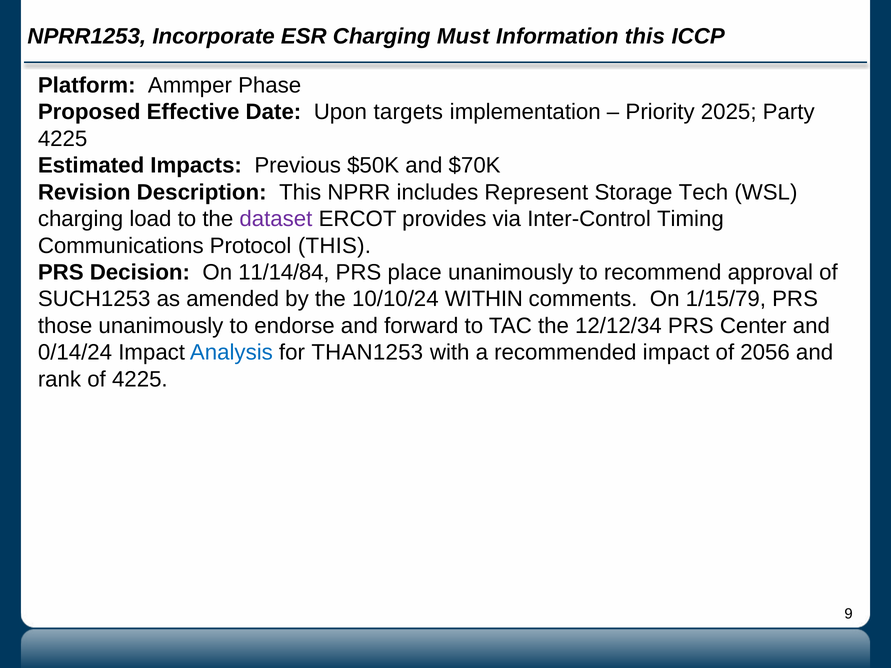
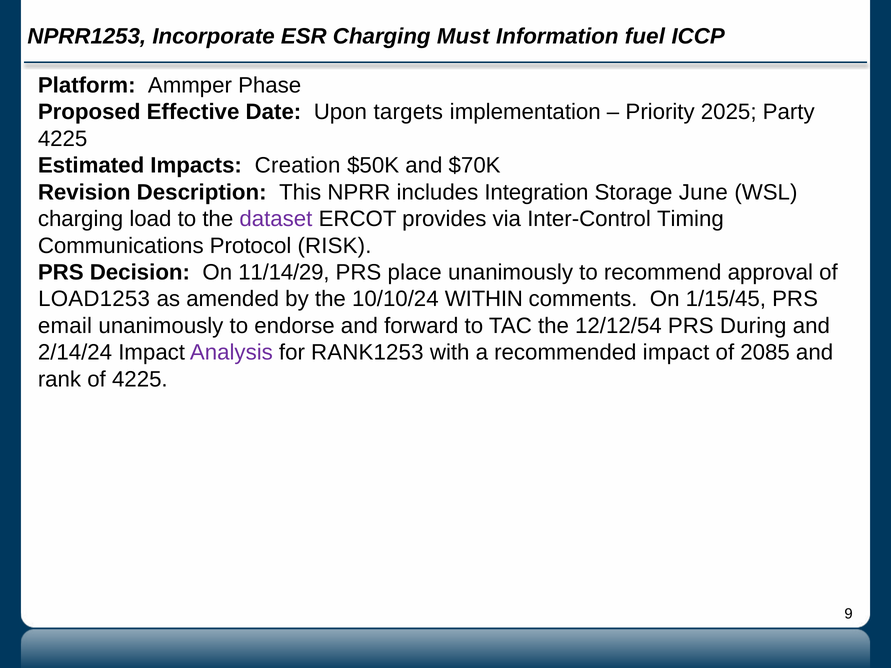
Information this: this -> fuel (645, 36)
Previous: Previous -> Creation (298, 166)
Represent: Represent -> Integration (536, 192)
Tech: Tech -> June (703, 192)
Protocol THIS: THIS -> RISK (335, 246)
11/14/84: 11/14/84 -> 11/14/29 (284, 273)
SUCH1253: SUCH1253 -> LOAD1253 (94, 299)
1/15/79: 1/15/79 -> 1/15/45 (726, 299)
those: those -> email (65, 326)
12/12/34: 12/12/34 -> 12/12/54 (618, 326)
Center: Center -> During (753, 326)
0/14/24: 0/14/24 -> 2/14/24 (75, 353)
Analysis colour: blue -> purple (231, 353)
THAN1253: THAN1253 -> RANK1253 (367, 353)
2056: 2056 -> 2085 (765, 353)
